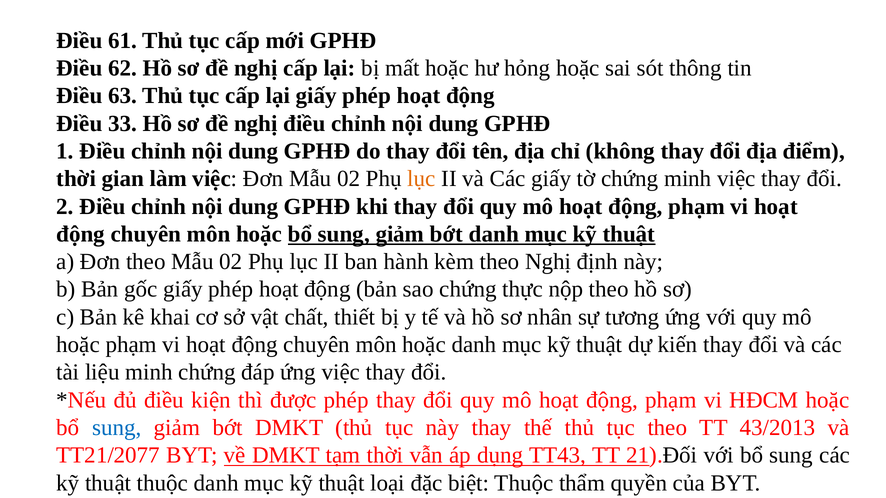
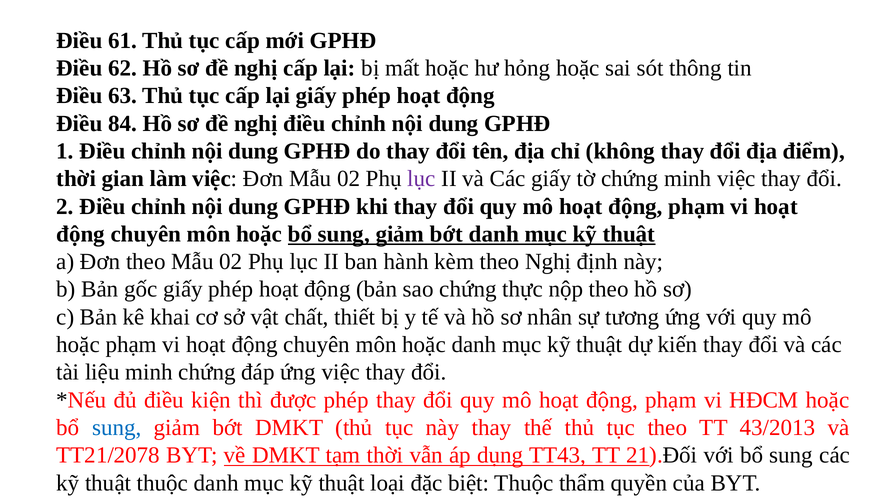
33: 33 -> 84 (123, 124)
lục colour: orange -> purple (421, 179)
TT21/2077: TT21/2077 -> TT21/2078 (108, 456)
